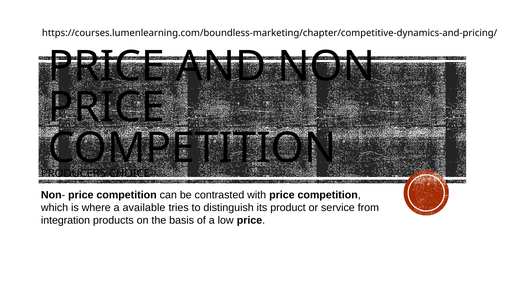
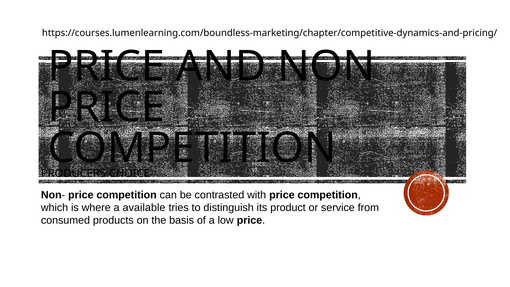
integration: integration -> consumed (65, 220)
